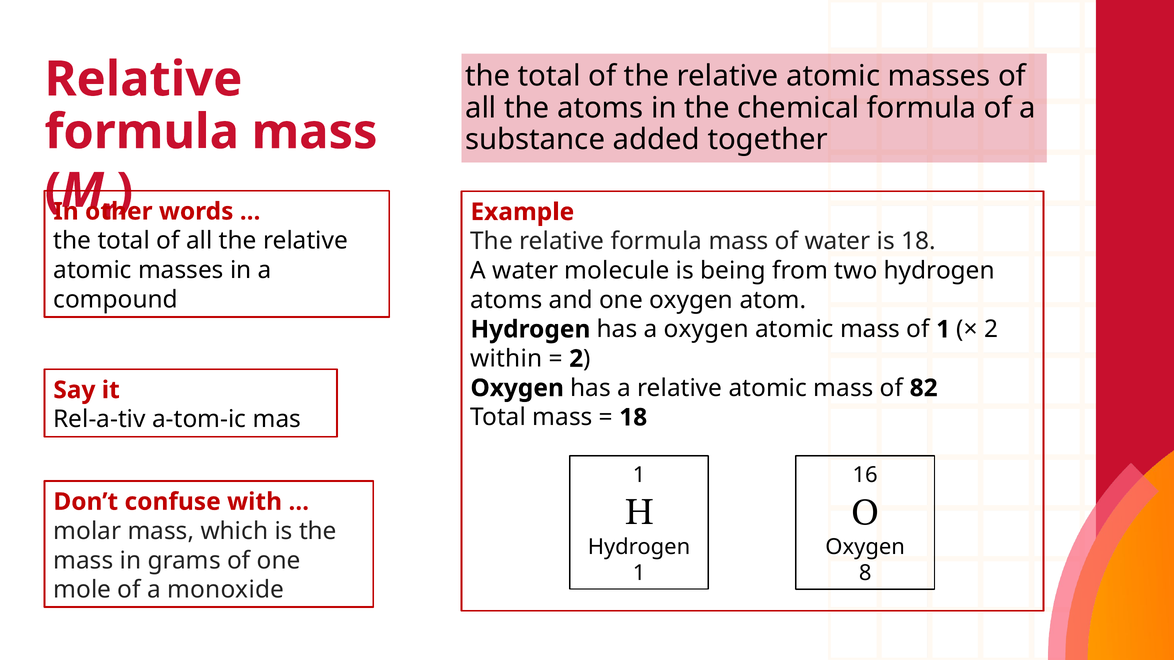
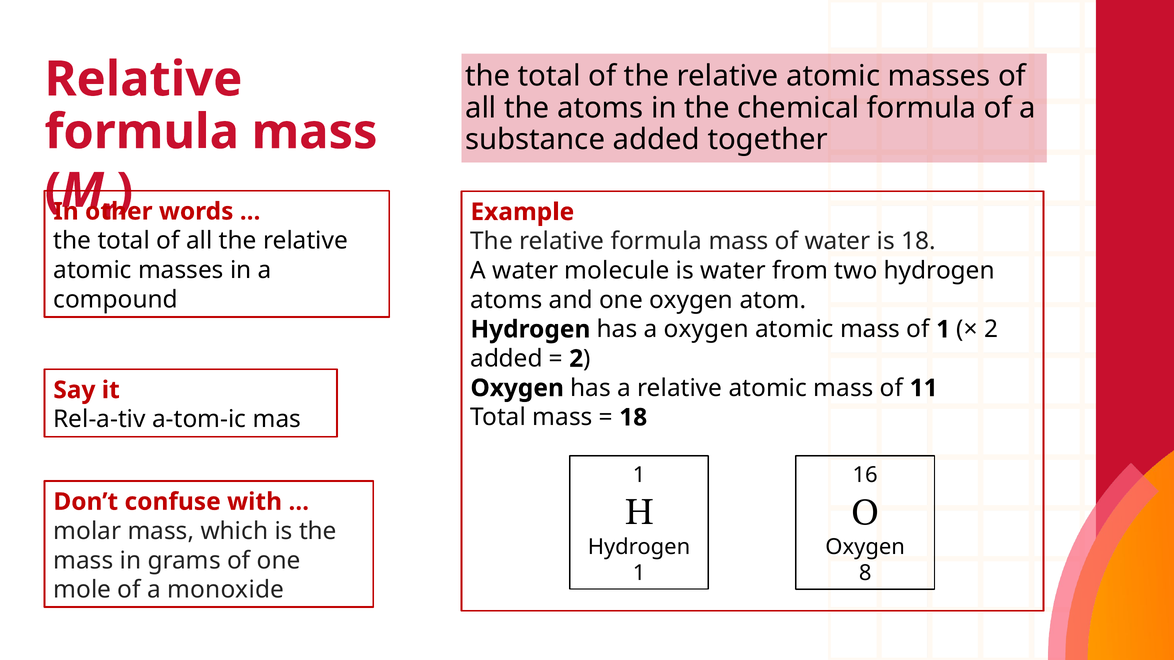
is being: being -> water (733, 271)
within: within -> added (507, 359)
82: 82 -> 11 (924, 388)
